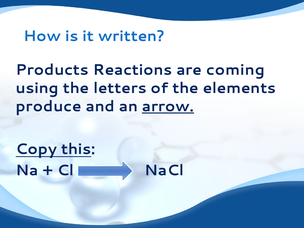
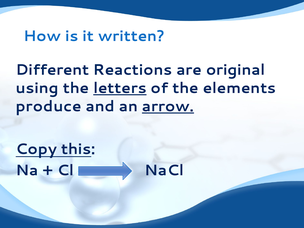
Products: Products -> Different (52, 70)
coming: coming -> original (236, 70)
letters underline: none -> present (120, 88)
